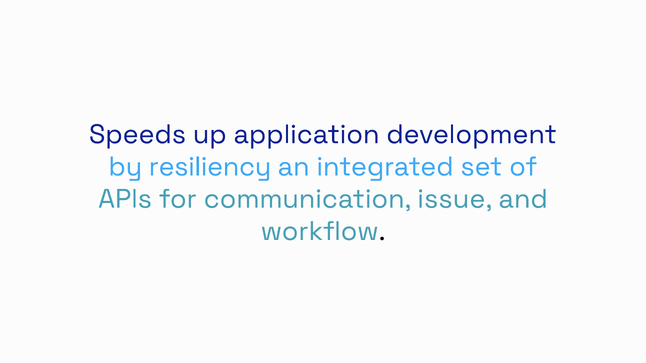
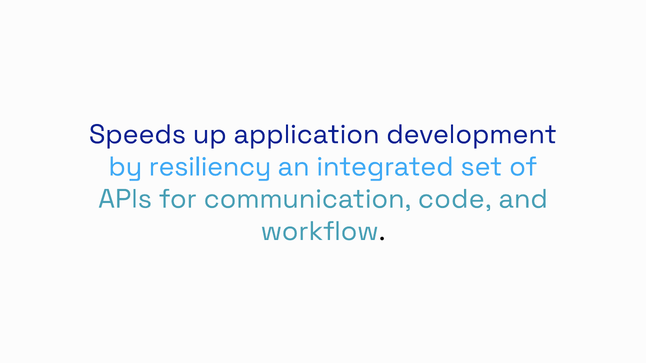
issue: issue -> code (455, 199)
